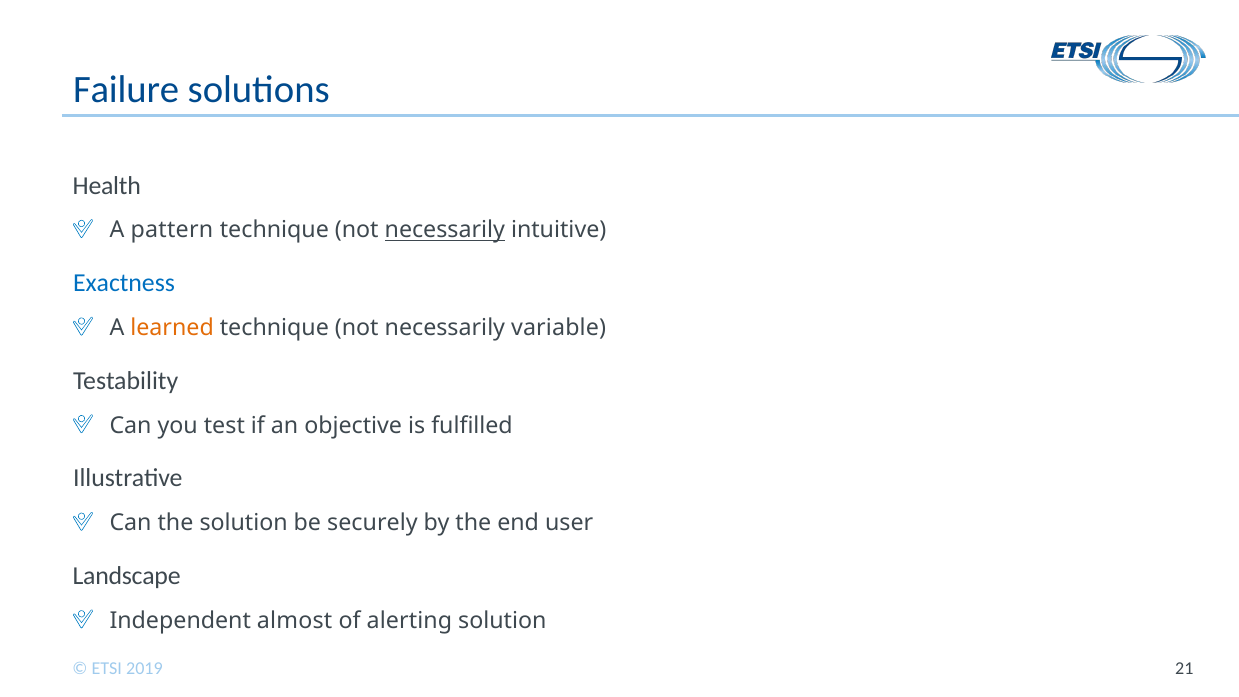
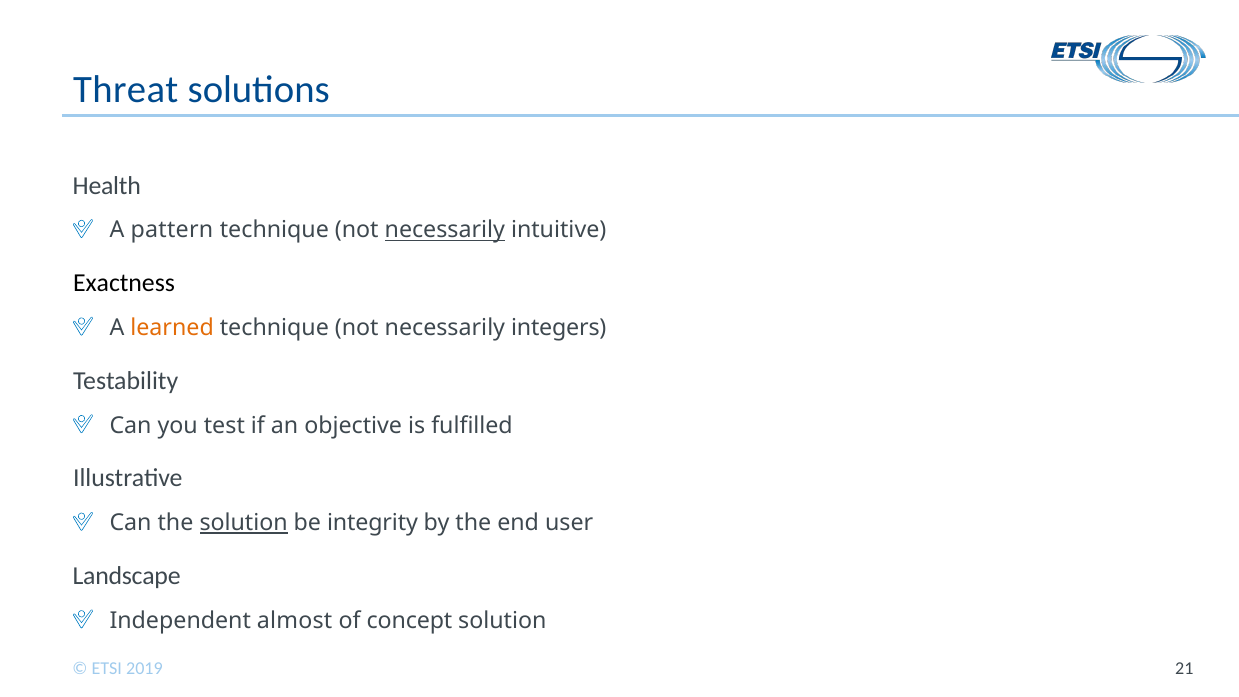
Failure: Failure -> Threat (126, 90)
Exactness colour: blue -> black (124, 283)
variable: variable -> integers (559, 328)
solution underline: none -> present (244, 523)
securely: securely -> integrity (372, 523)
alerting: alerting -> concept (410, 620)
